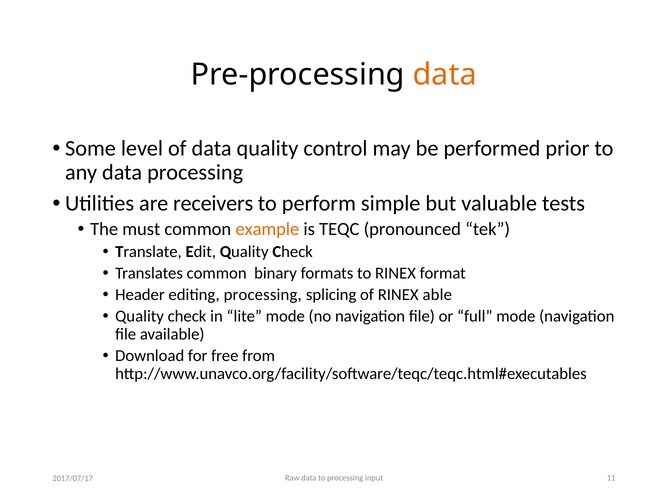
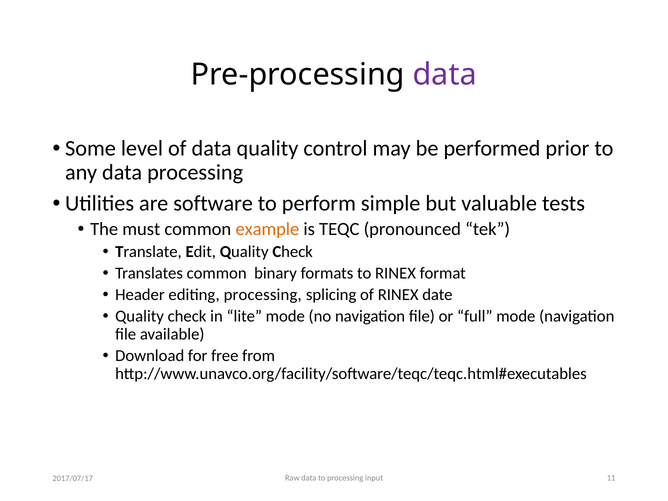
data colour: orange -> purple (445, 75)
receivers: receivers -> software (213, 204)
able: able -> date (437, 295)
